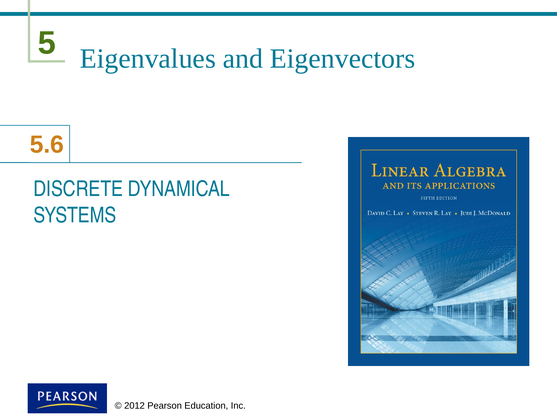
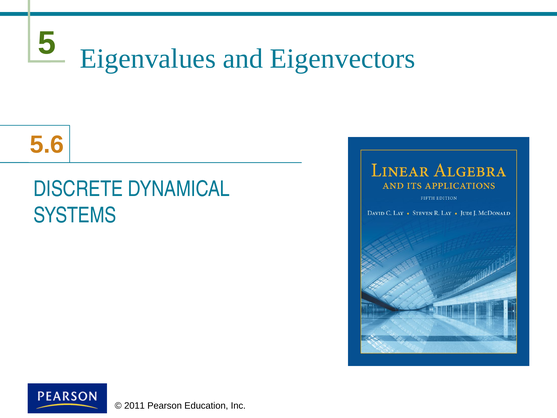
2012: 2012 -> 2011 (135, 405)
